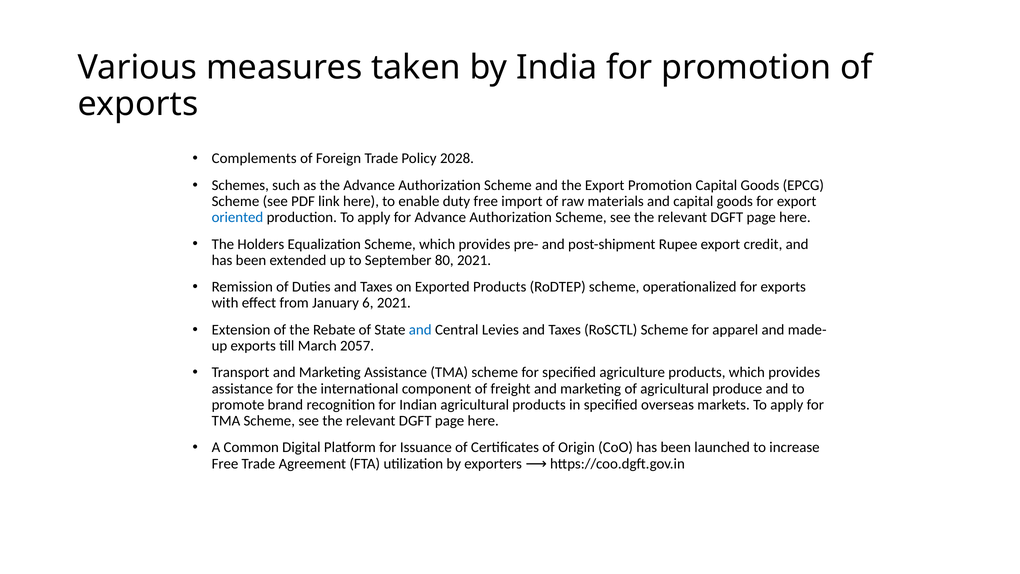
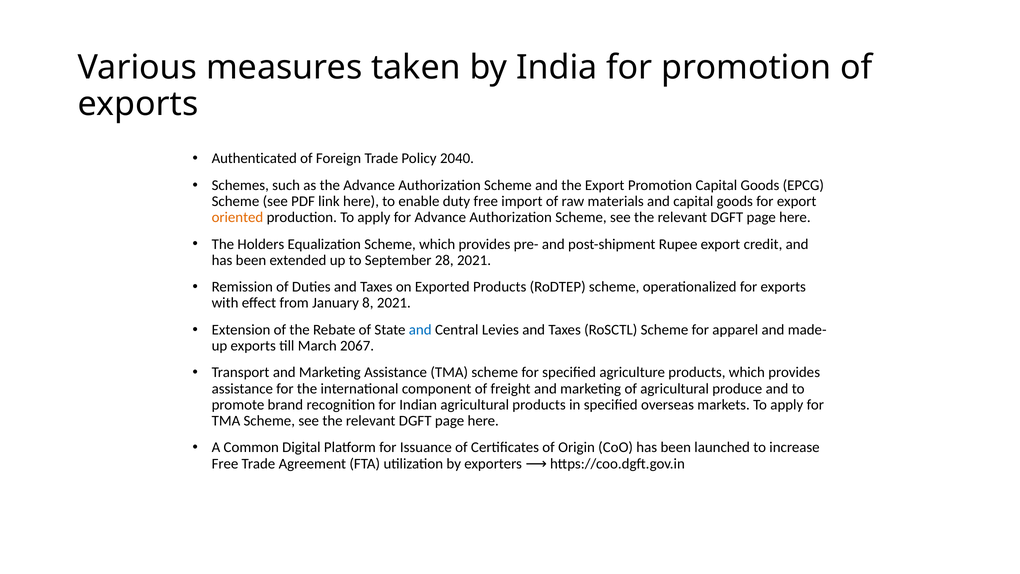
Complements: Complements -> Authenticated (254, 158)
2028: 2028 -> 2040 (457, 158)
oriented colour: blue -> orange (237, 217)
80: 80 -> 28 (444, 260)
6: 6 -> 8 (368, 303)
2057: 2057 -> 2067 (357, 346)
